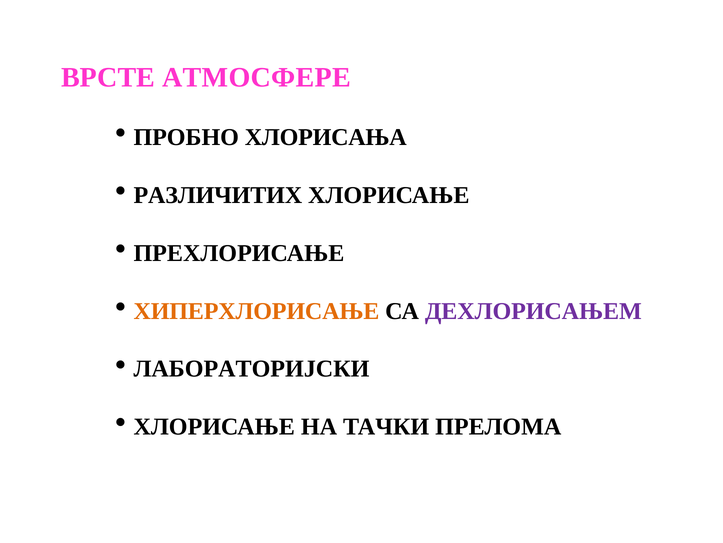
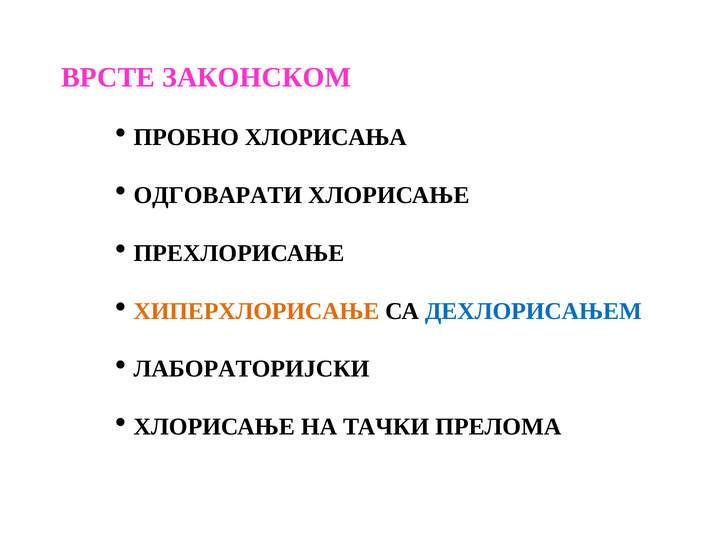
АТМОСФЕРЕ: АТМОСФЕРЕ -> ЗАКОНСКОМ (257, 77)
РАЗЛИЧИТИХ: РАЗЛИЧИТИХ -> ОДГОВАРАТИ (218, 195)
ДЕХЛОРИСАЊЕМ colour: purple -> blue (533, 311)
